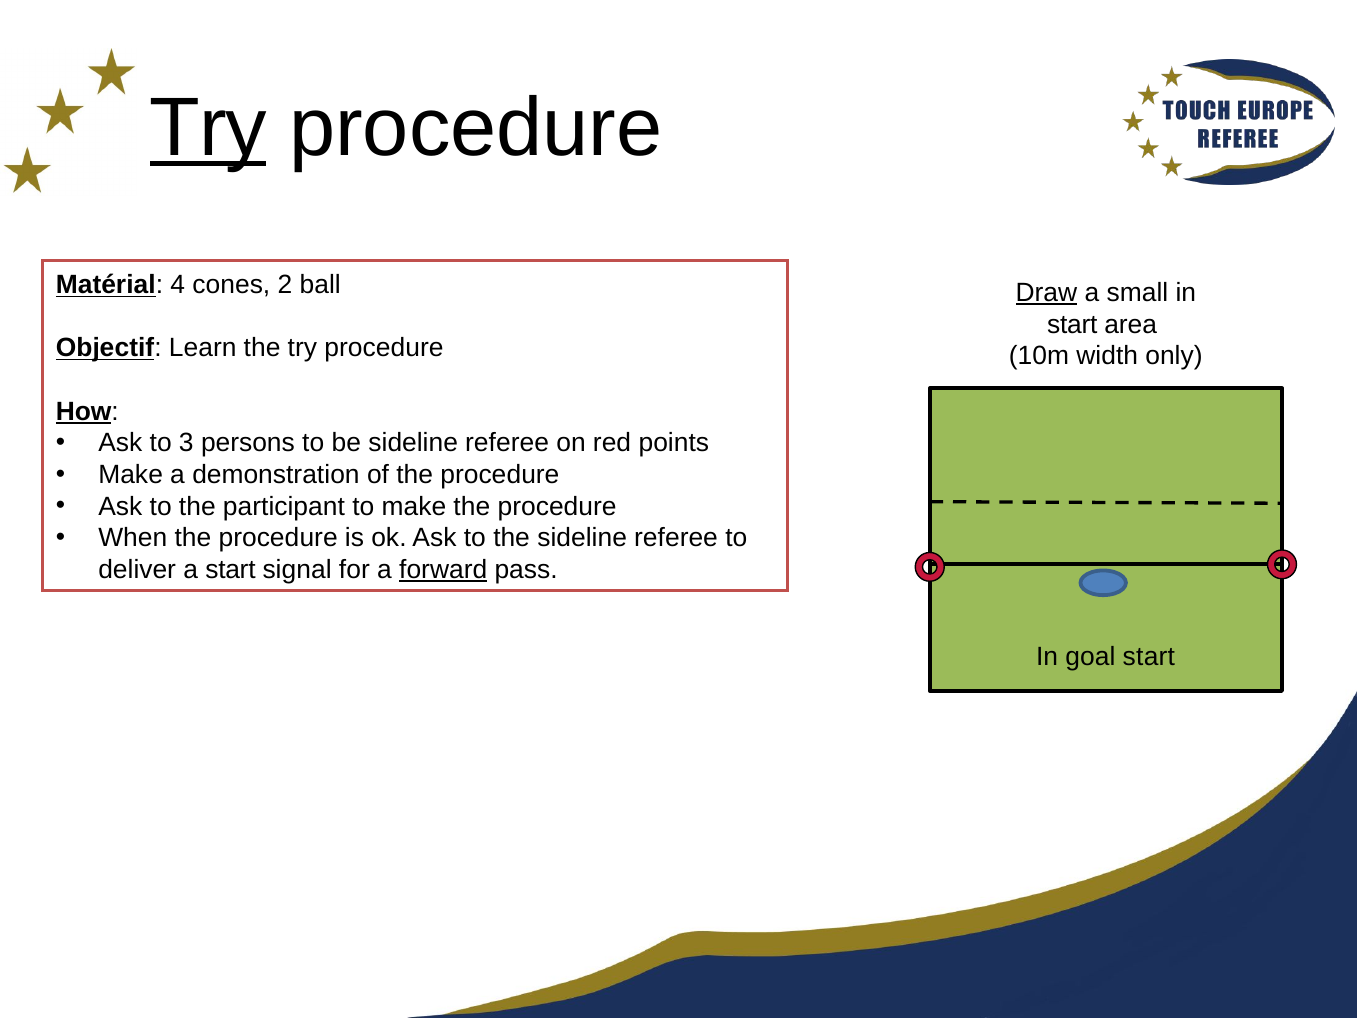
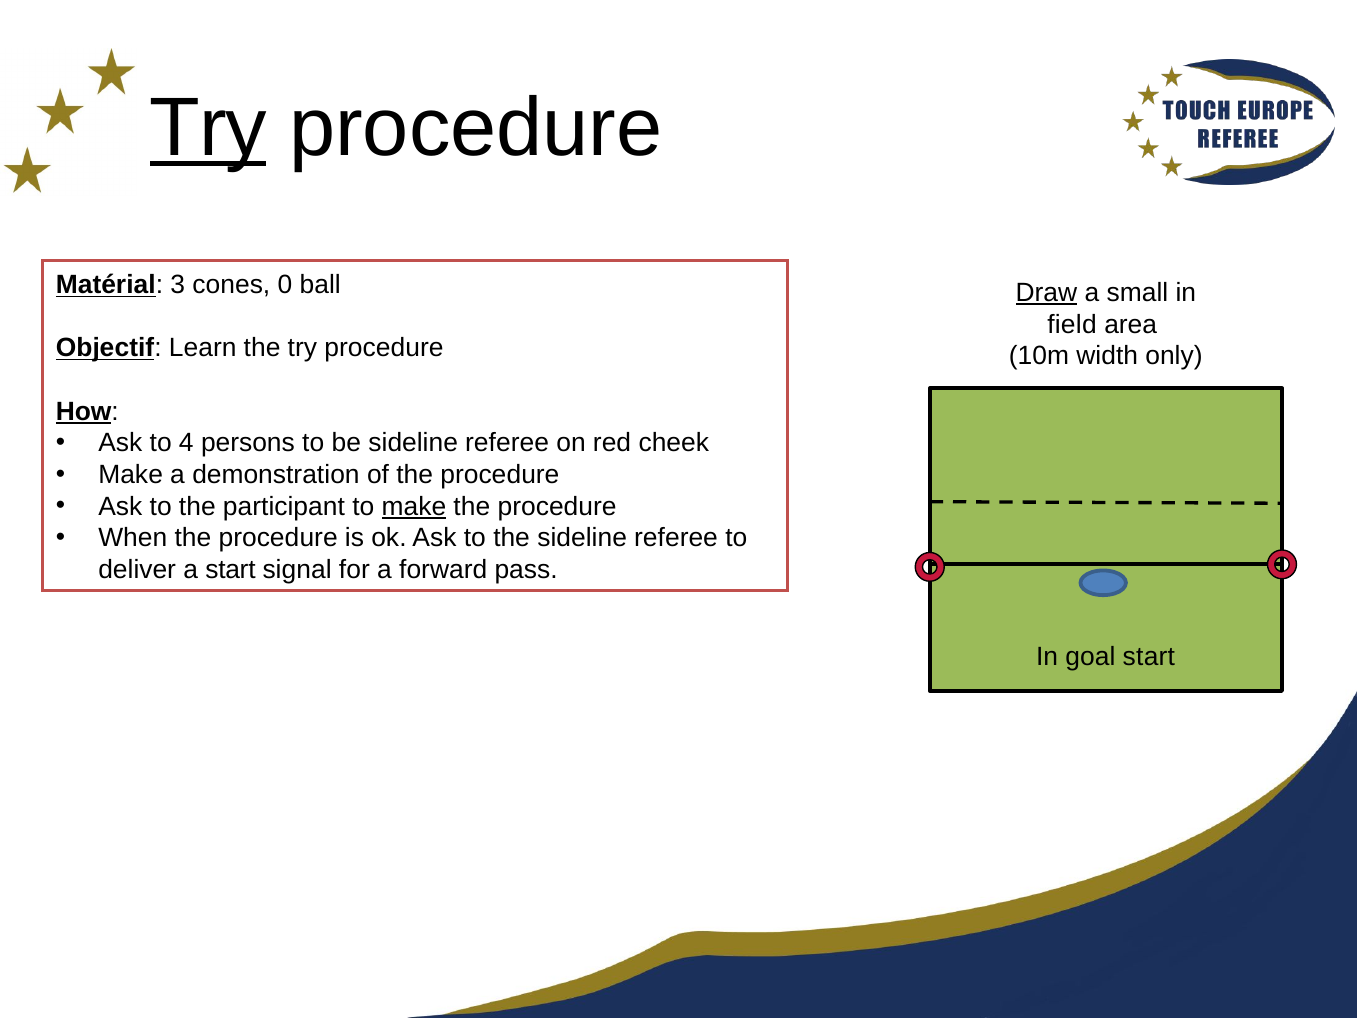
4: 4 -> 3 (178, 285)
2: 2 -> 0 (285, 285)
start: start -> field (1072, 324)
3: 3 -> 4 (186, 443)
points: points -> cheek (674, 443)
make underline: none -> present (414, 506)
forward underline: present -> none (443, 570)
